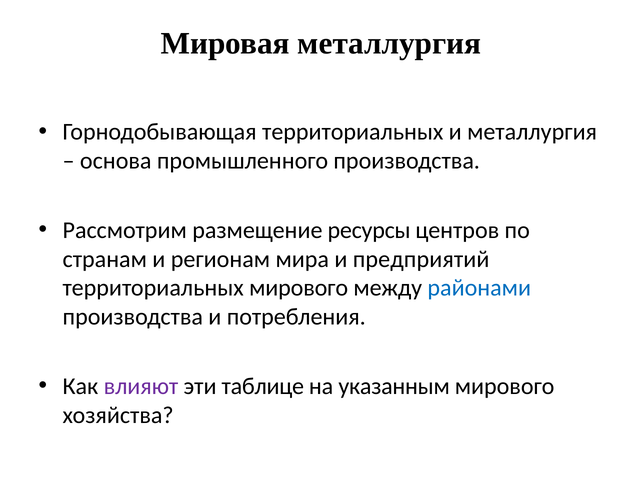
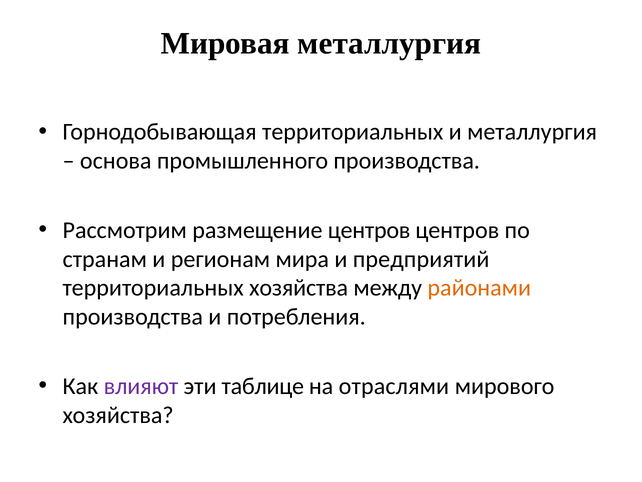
размещение ресурсы: ресурсы -> центров (369, 230)
территориальных мирового: мирового -> хозяйства (299, 288)
районами colour: blue -> orange (479, 288)
указанным: указанным -> отраслями (394, 386)
